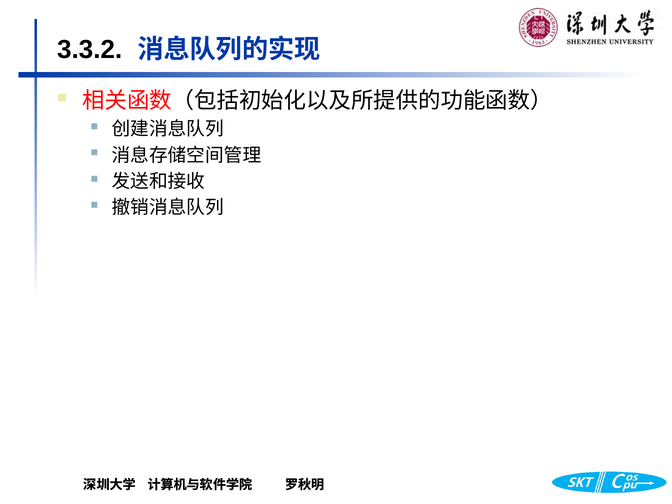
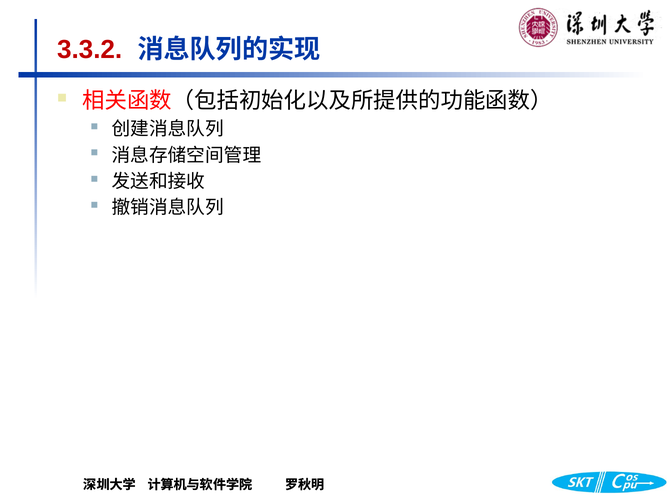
3.3.2 colour: black -> red (90, 50)
